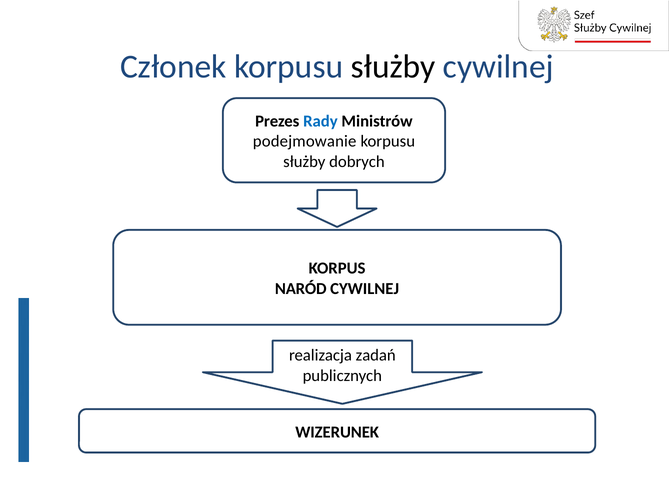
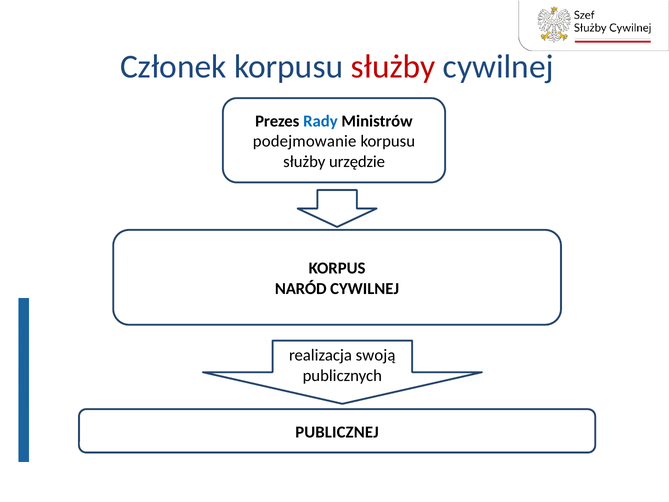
służby colour: black -> red (393, 67)
dobrych: dobrych -> urzędzie (357, 161)
zadań: zadań -> swoją (376, 355)
WIZERUNEK: WIZERUNEK -> PUBLICZNEJ (337, 432)
